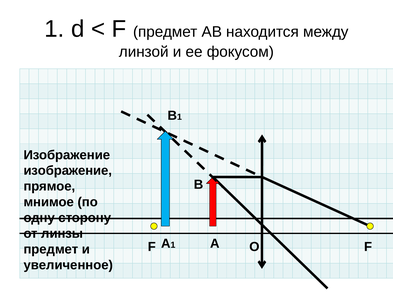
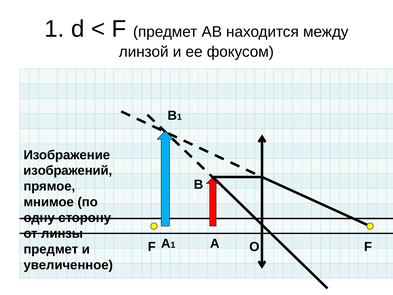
изображение: изображение -> изображений (68, 171)
